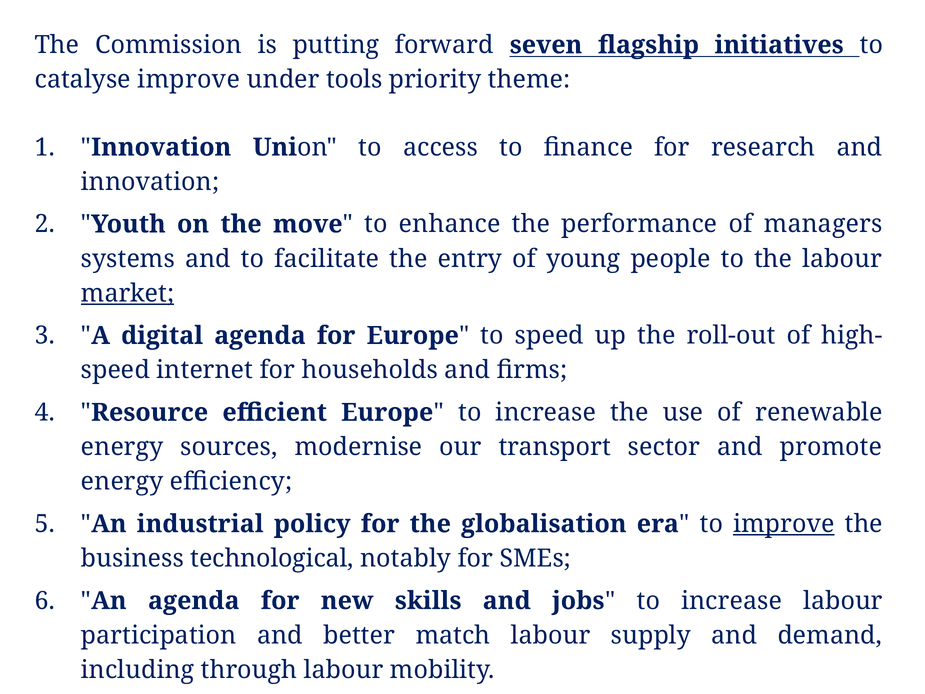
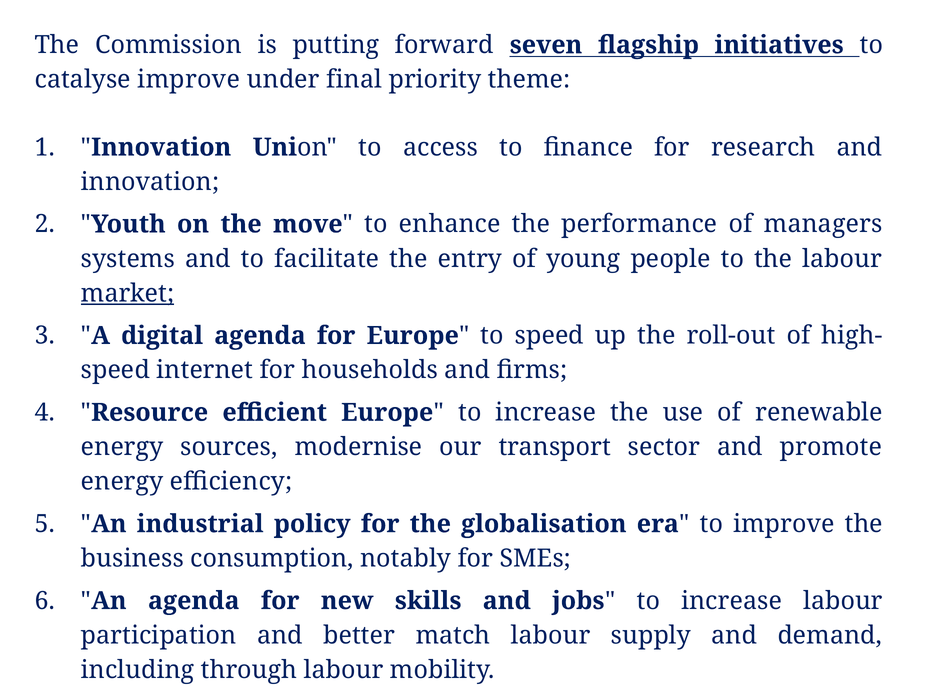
tools: tools -> final (354, 80)
improve underline: present -> none (784, 524)
technological: technological -> consumption (272, 558)
